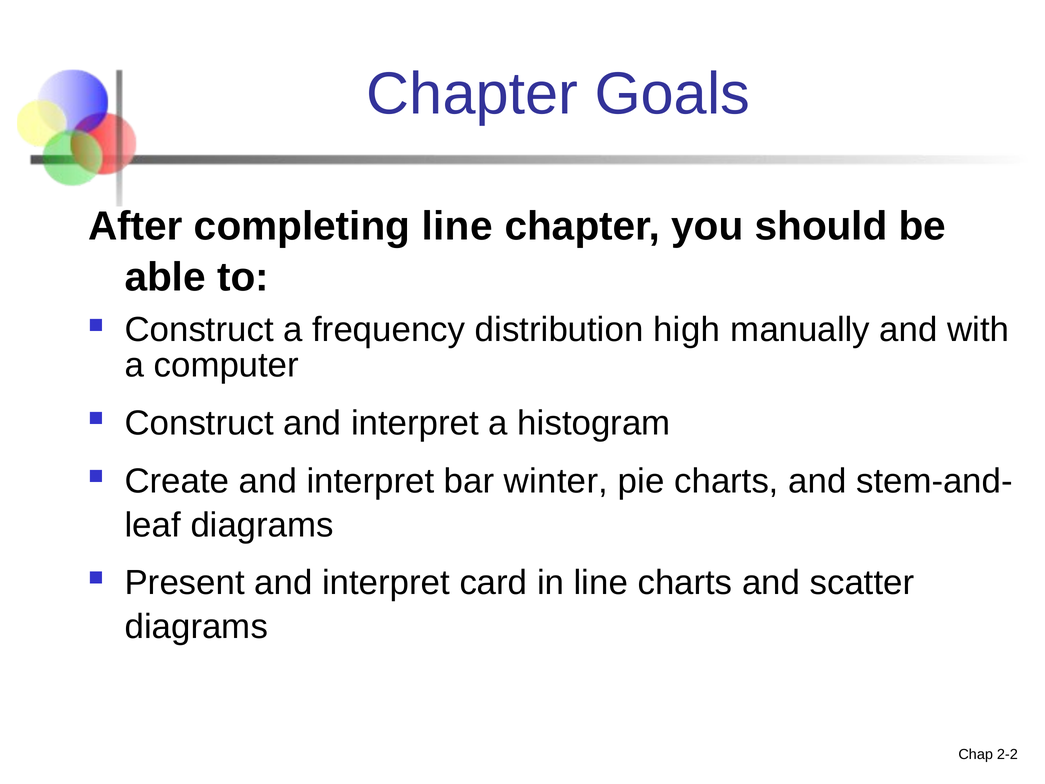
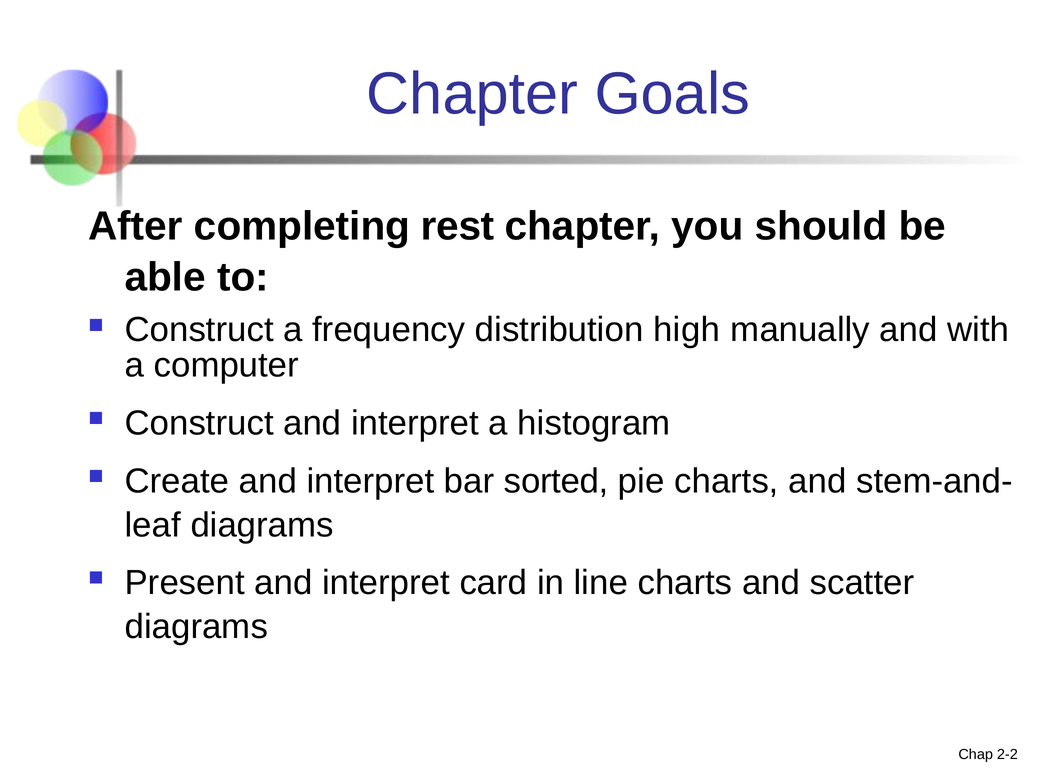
completing line: line -> rest (458, 226)
winter: winter -> sorted (556, 481)
